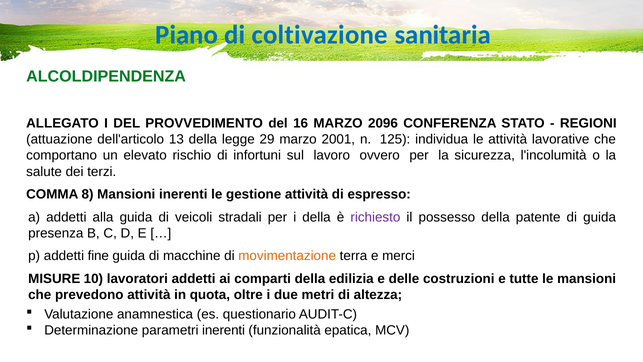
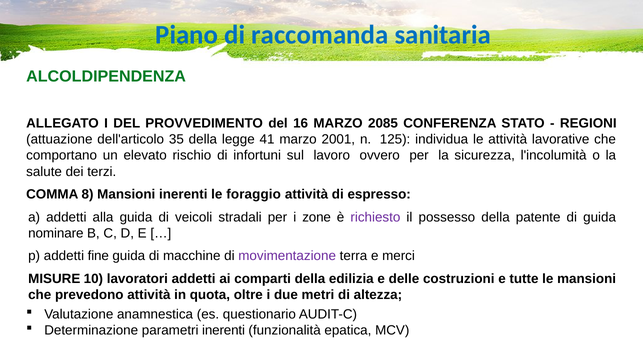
coltivazione: coltivazione -> raccomanda (320, 35)
2096: 2096 -> 2085 (383, 123)
13: 13 -> 35 (176, 139)
29: 29 -> 41 (267, 139)
gestione: gestione -> foraggio (254, 194)
i della: della -> zone (317, 217)
presenza: presenza -> nominare (56, 233)
movimentazione colour: orange -> purple (287, 256)
